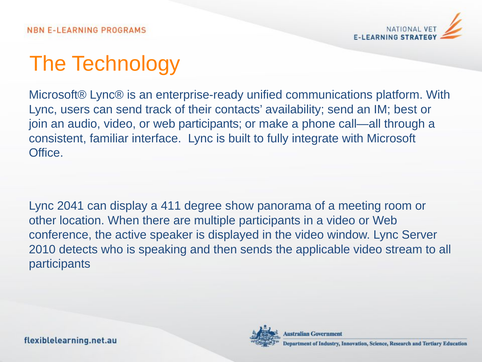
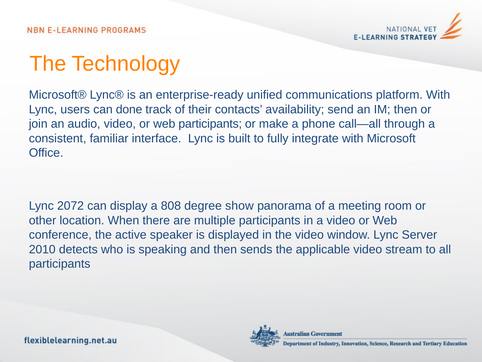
can send: send -> done (129, 109)
IM best: best -> then (406, 109)
2041: 2041 -> 2072 (71, 206)
411: 411 -> 808 (171, 206)
